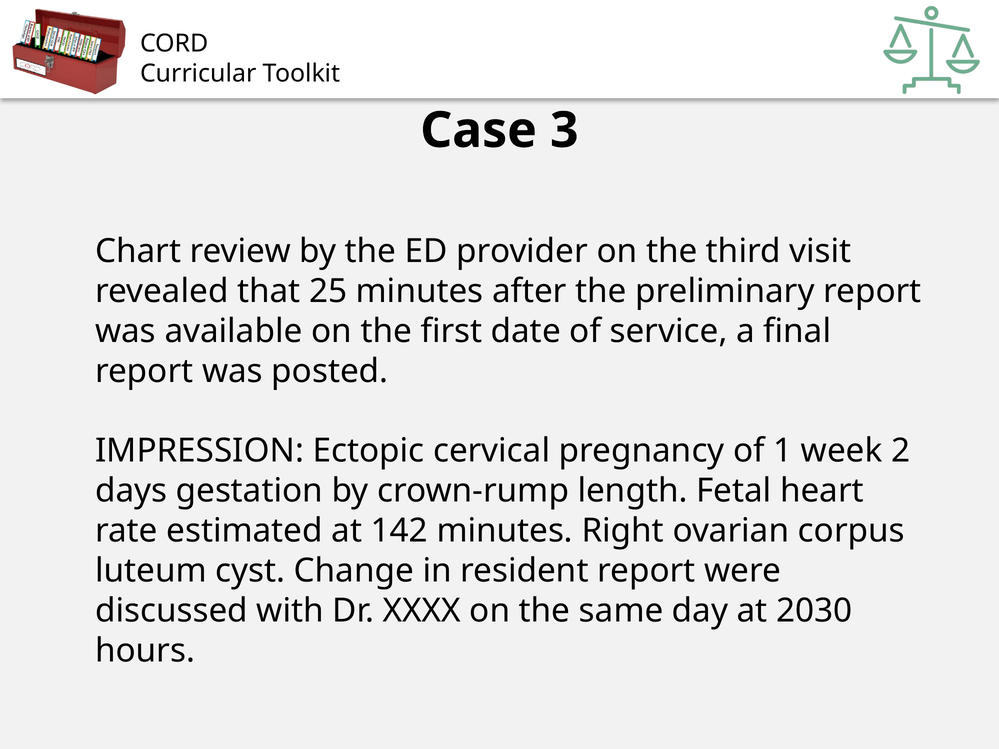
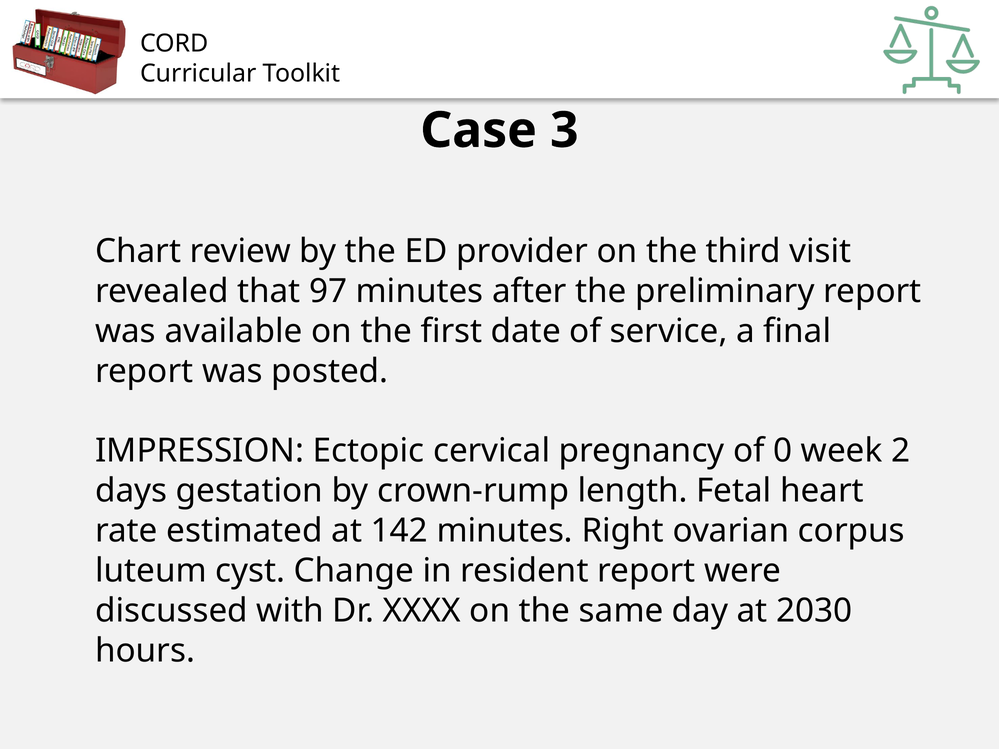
25: 25 -> 97 (328, 291)
1: 1 -> 0 (783, 451)
